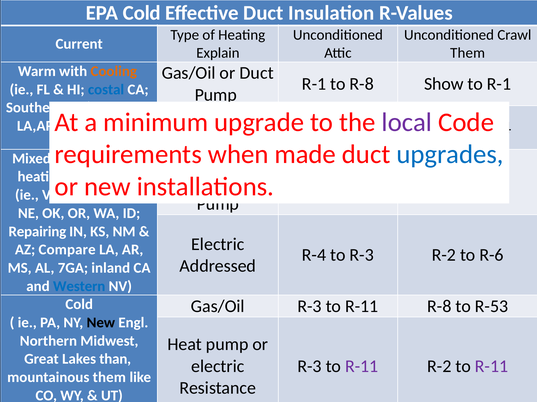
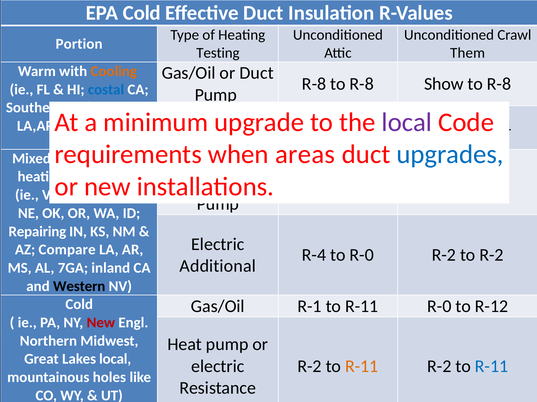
Current: Current -> Portion (79, 44)
Explain: Explain -> Testing (218, 53)
R-1: R-1 -> R-8 (314, 84)
R-1: R-1 -> R-8 (499, 84)
made: made -> areas (305, 155)
to R-3: R-3 -> R-0 (362, 256)
to R-6: R-6 -> R-2 (491, 256)
Addressed: Addressed -> Additional (218, 266)
Western colour: blue -> black (79, 287)
Gas/Oil R-3: R-3 -> R-1 (310, 307)
R-11 R-8: R-8 -> R-0 (439, 307)
R-53: R-53 -> R-12 (491, 307)
New colour: black -> red (101, 323)
Lakes than: than -> local (115, 360)
R-3: R-3 -> R-2 (310, 367)
R-11 colour: purple -> orange (362, 367)
R-11 colour: purple -> blue (491, 367)
mountainous them: them -> holes (109, 378)
